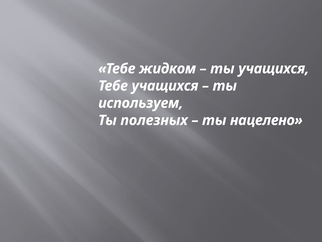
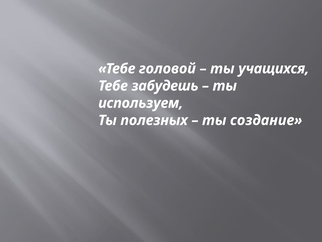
жидком: жидком -> головой (167, 69)
Тебе учащихся: учащихся -> забудешь (165, 86)
нацелено: нацелено -> создание (266, 120)
